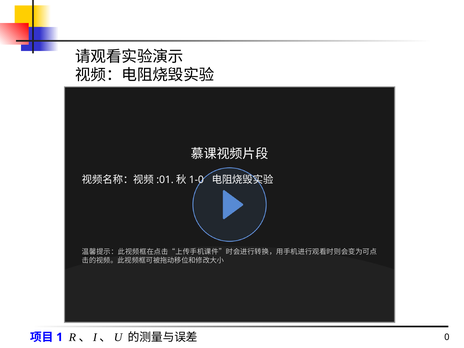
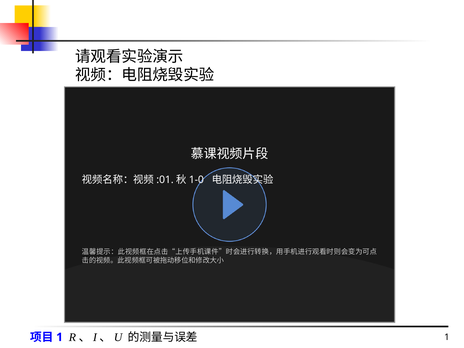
0: 0 -> 1 (447, 337)
